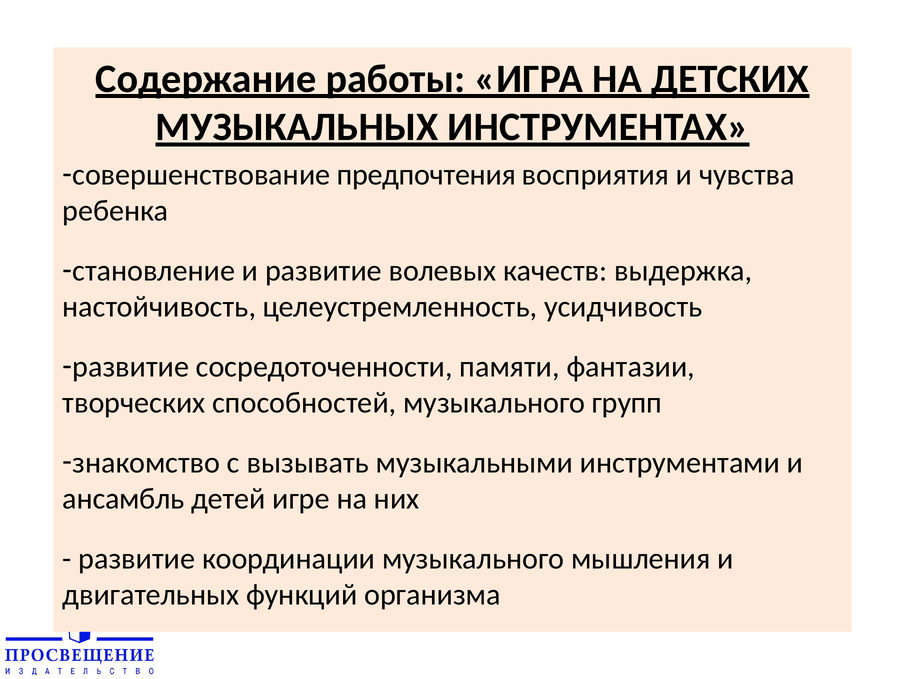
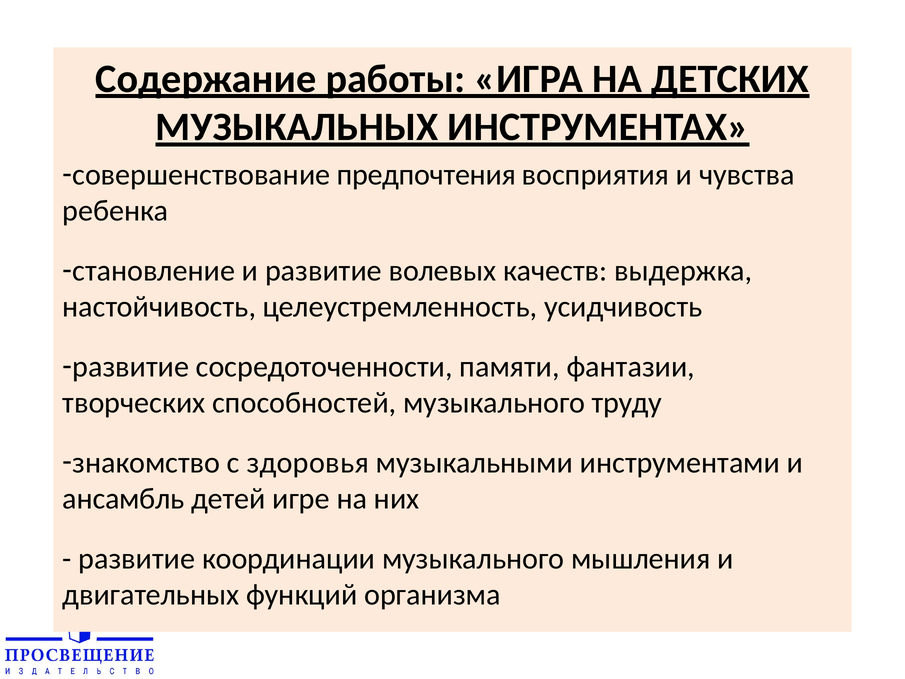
групп: групп -> труду (627, 403)
вызывать: вызывать -> здоровья (308, 463)
